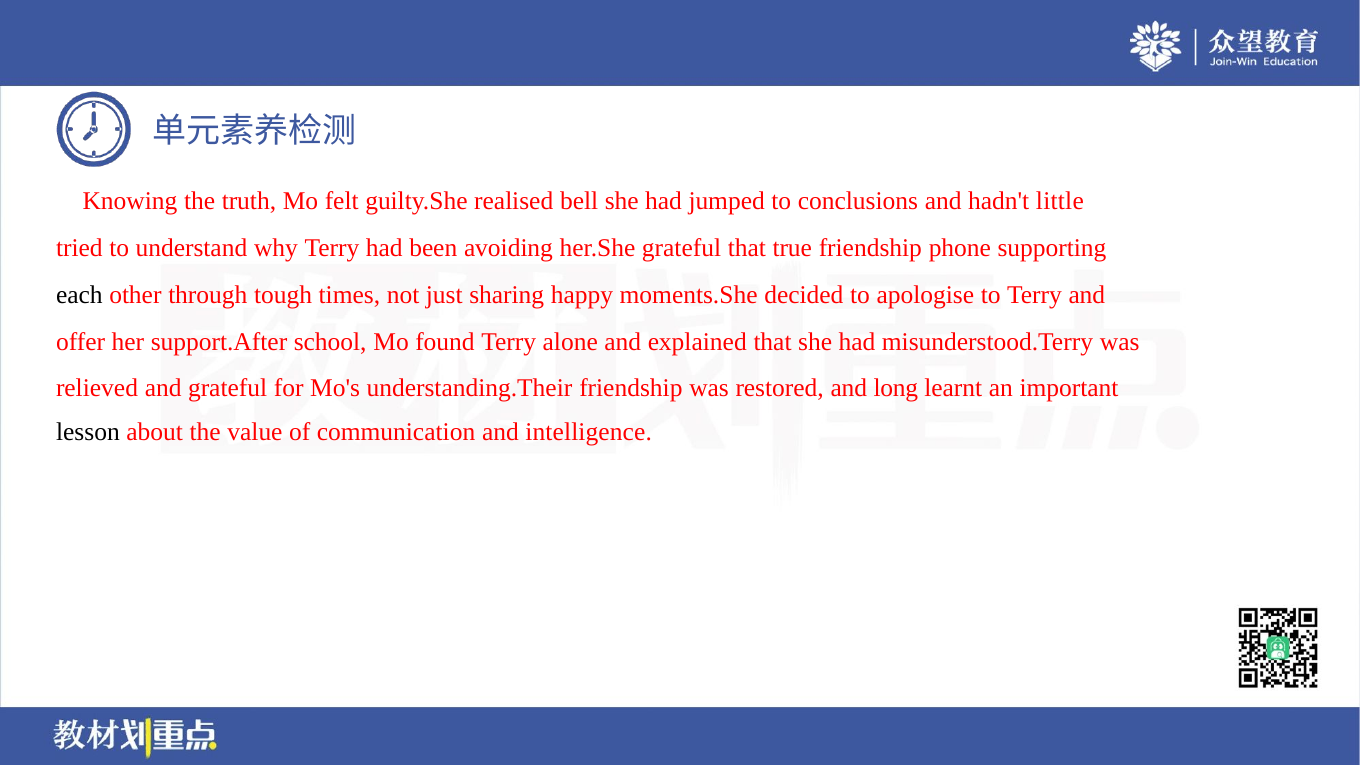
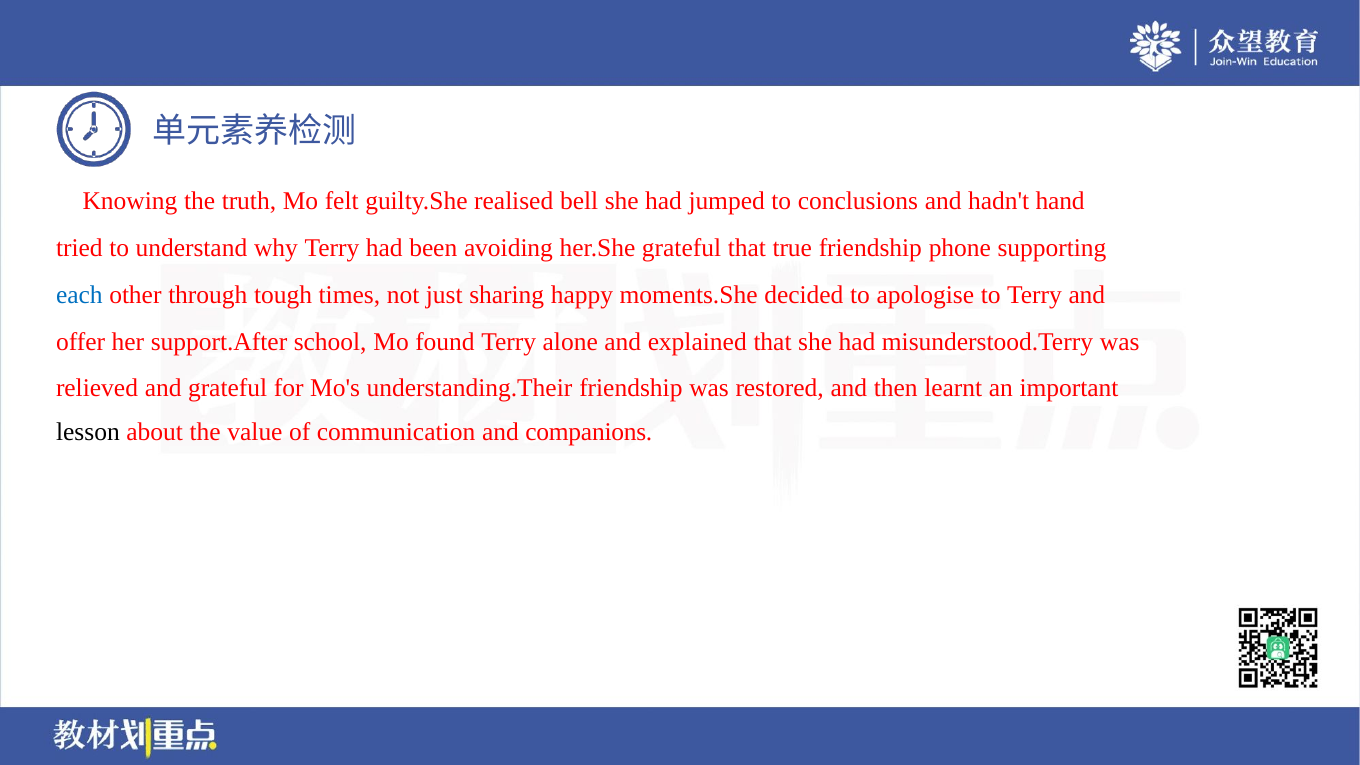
little: little -> hand (1060, 201)
each colour: black -> blue (79, 295)
long: long -> then (896, 388)
intelligence: intelligence -> companions (589, 432)
